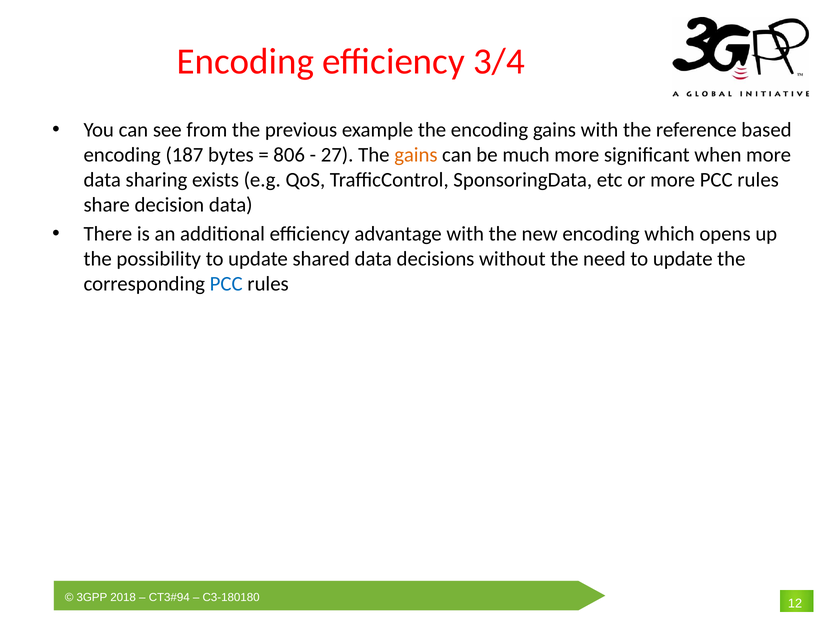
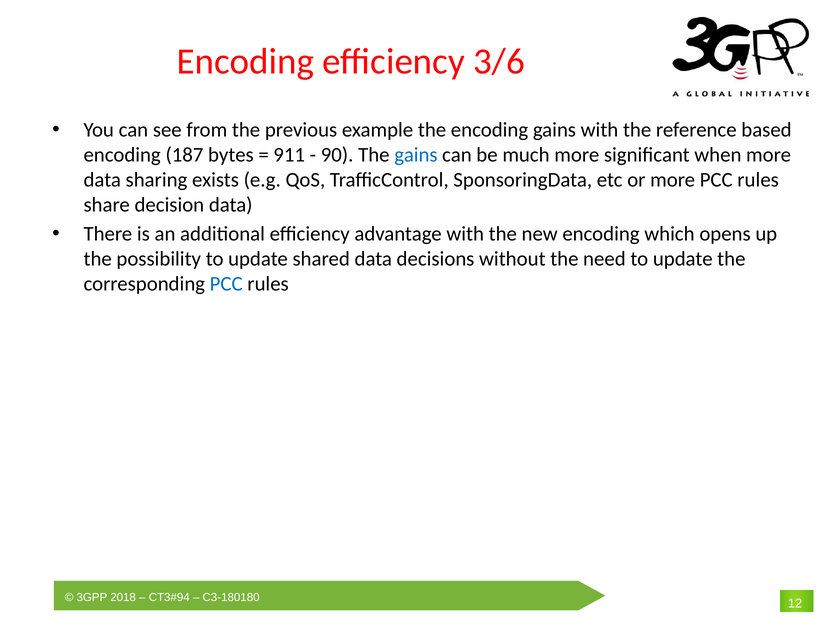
3/4: 3/4 -> 3/6 (499, 61)
806: 806 -> 911 (289, 155)
27: 27 -> 90 (337, 155)
gains colour: orange -> blue (416, 155)
